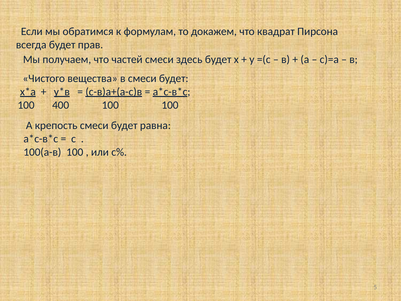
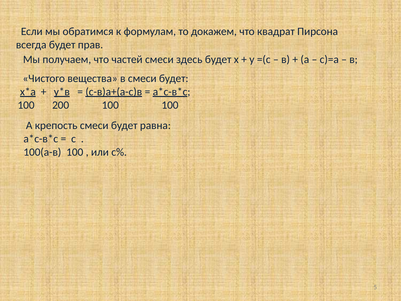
400: 400 -> 200 (61, 105)
